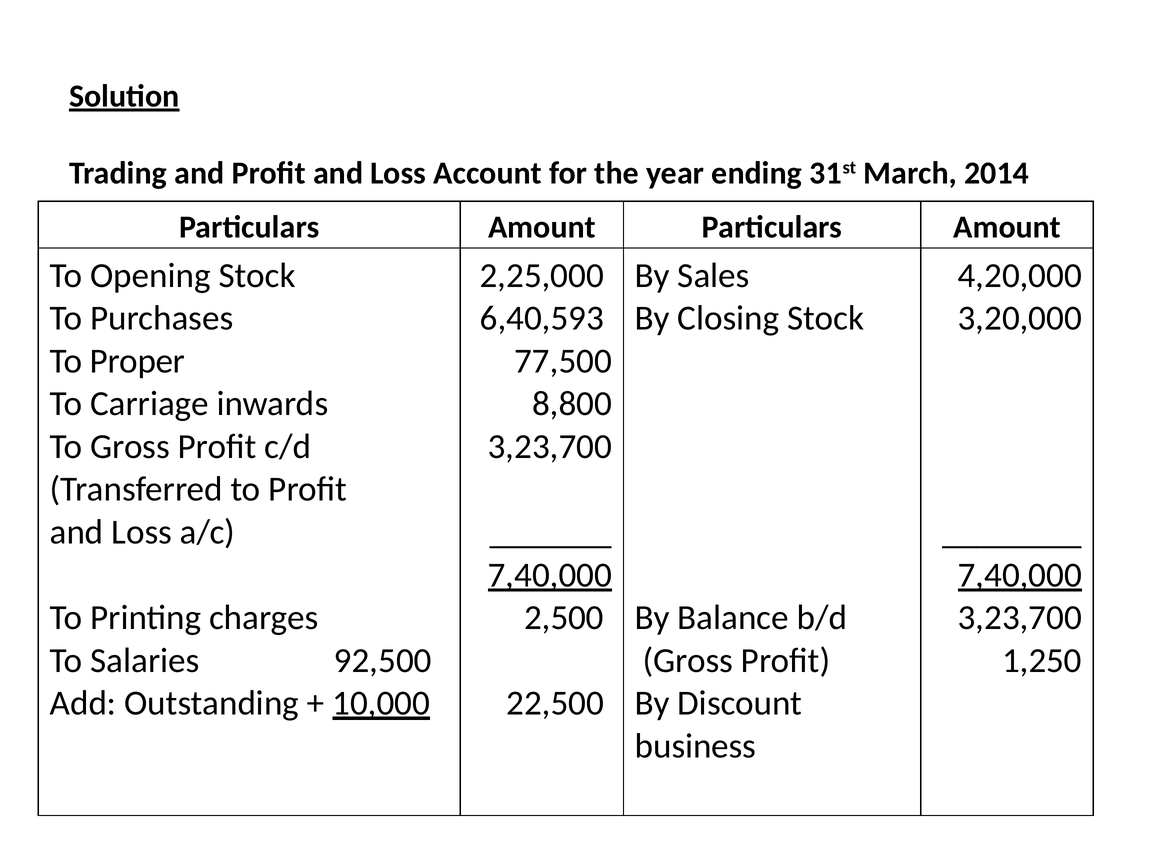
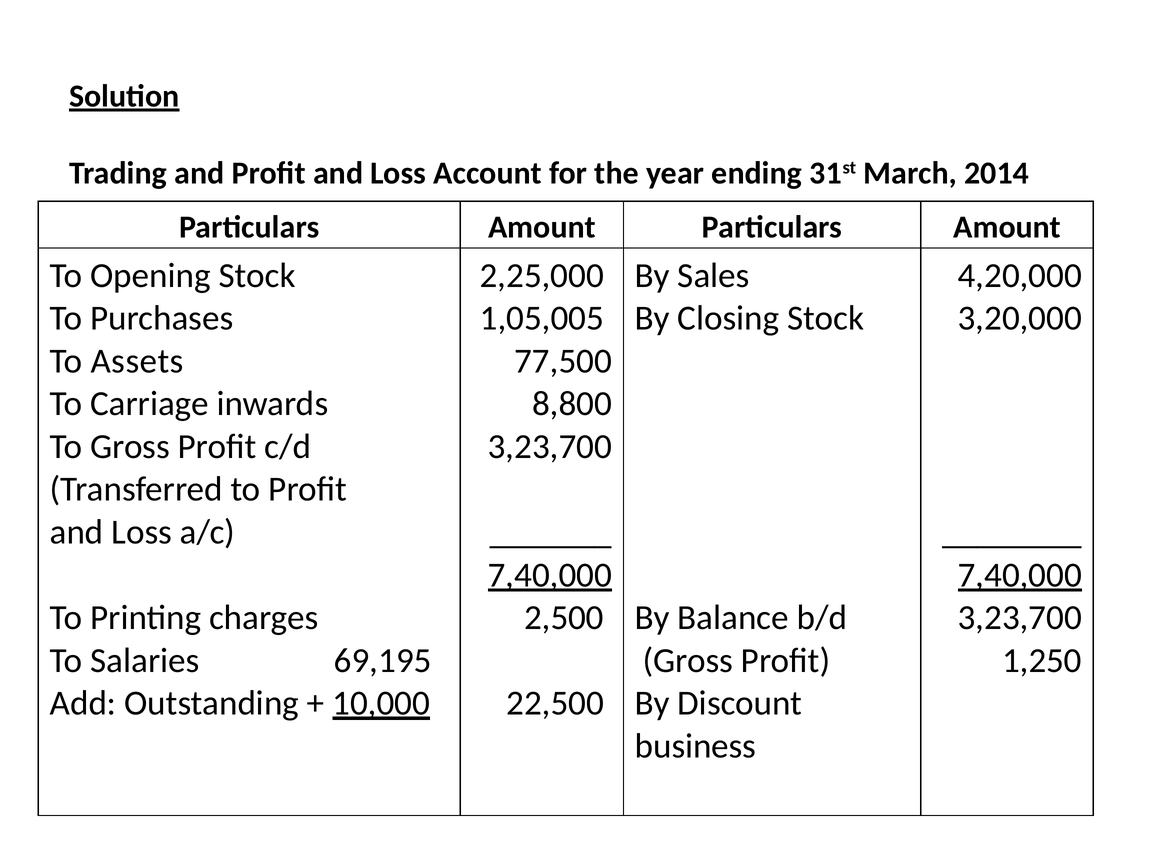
6,40,593: 6,40,593 -> 1,05,005 (542, 318)
Proper: Proper -> Assets (137, 361)
92,500: 92,500 -> 69,195 (383, 661)
